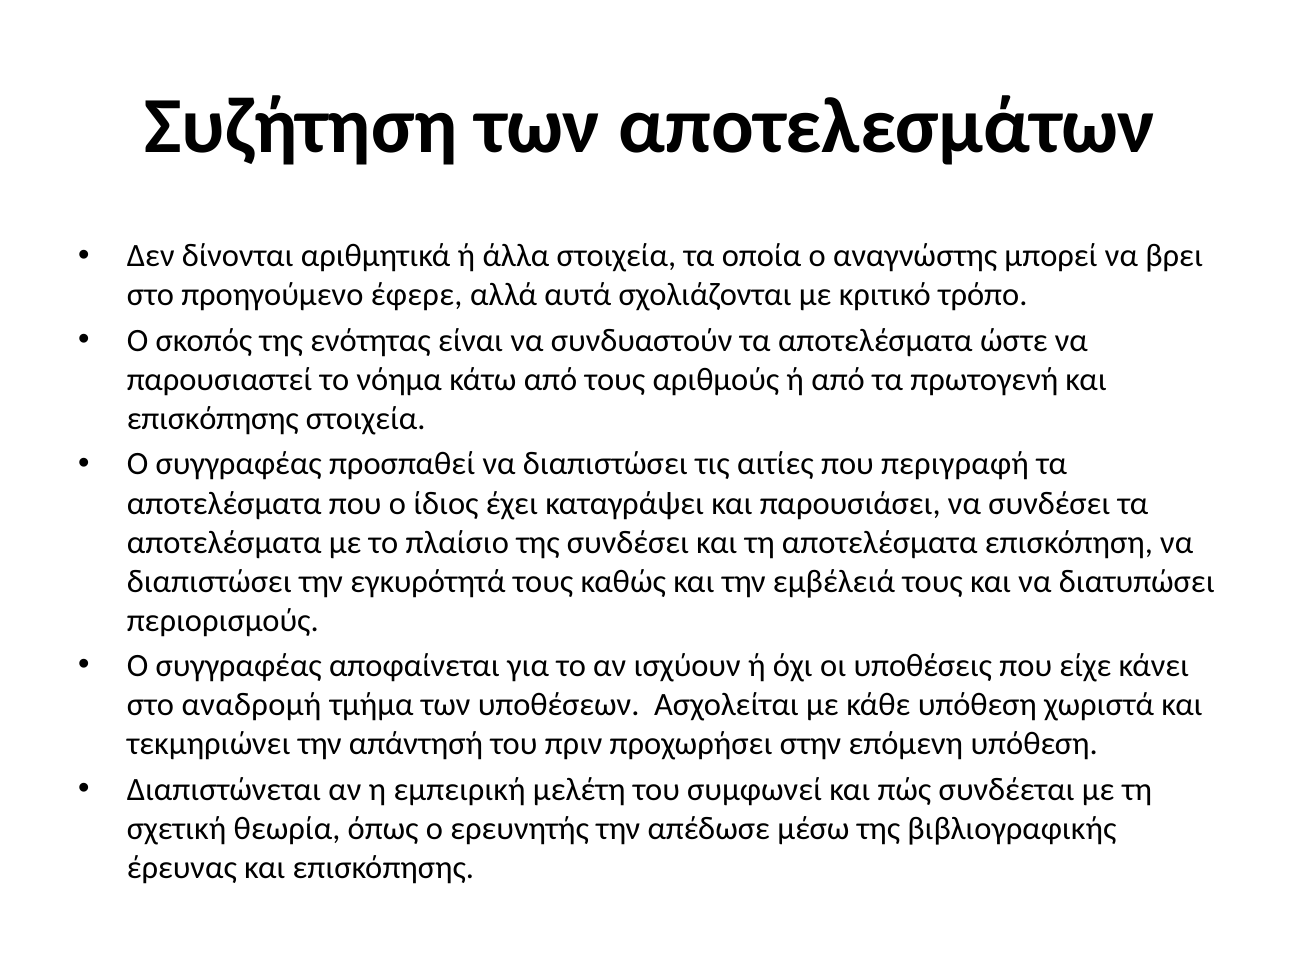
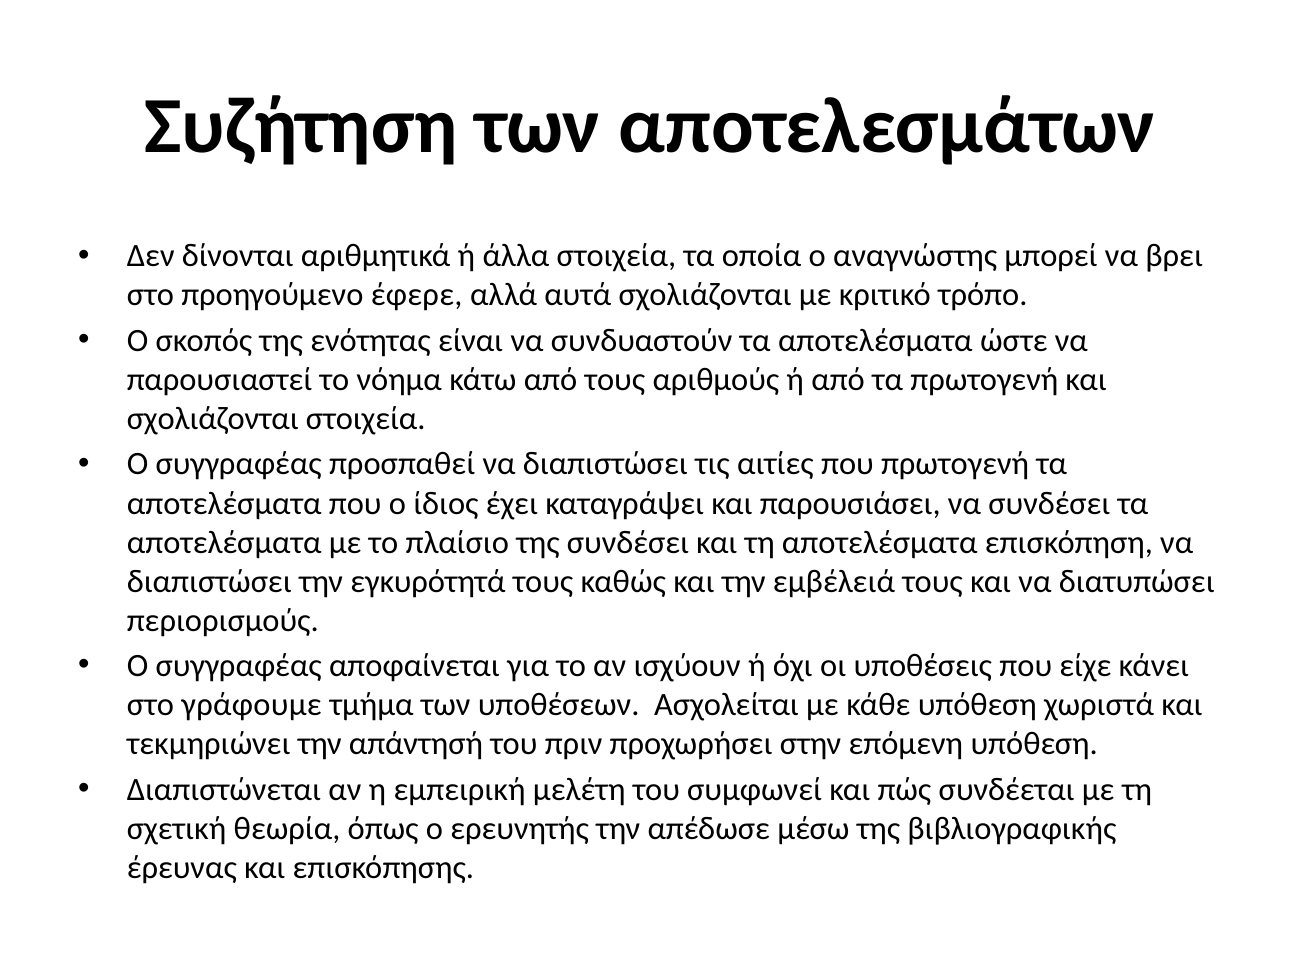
επισκόπησης: επισκόπησης -> σχολιάζονται (213, 419)
που περιγραφή: περιγραφή -> πρωτογενή (955, 464)
αναδρομή: αναδρομή -> γράφουμε (252, 705)
